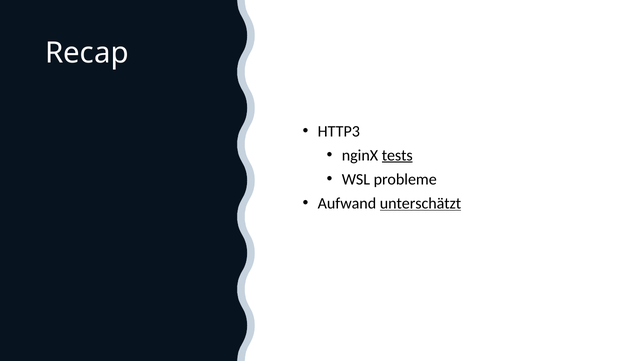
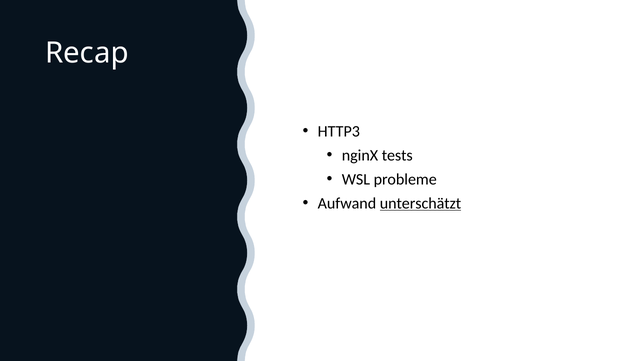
tests underline: present -> none (397, 155)
